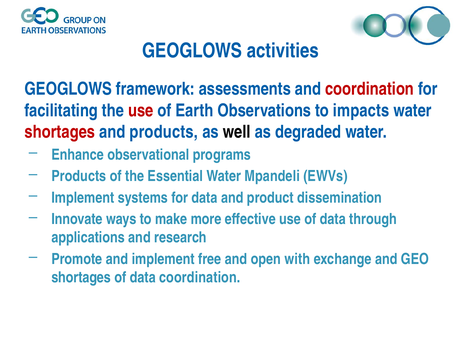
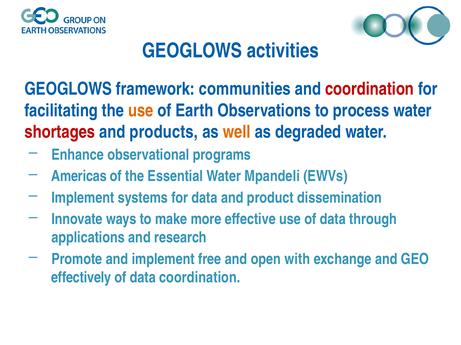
assessments: assessments -> communities (245, 89)
use colour: red -> orange (141, 111)
impacts: impacts -> process (361, 111)
well colour: black -> orange (237, 132)
Products: Products -> Americas (79, 177)
shortages: shortages -> effectively (81, 278)
